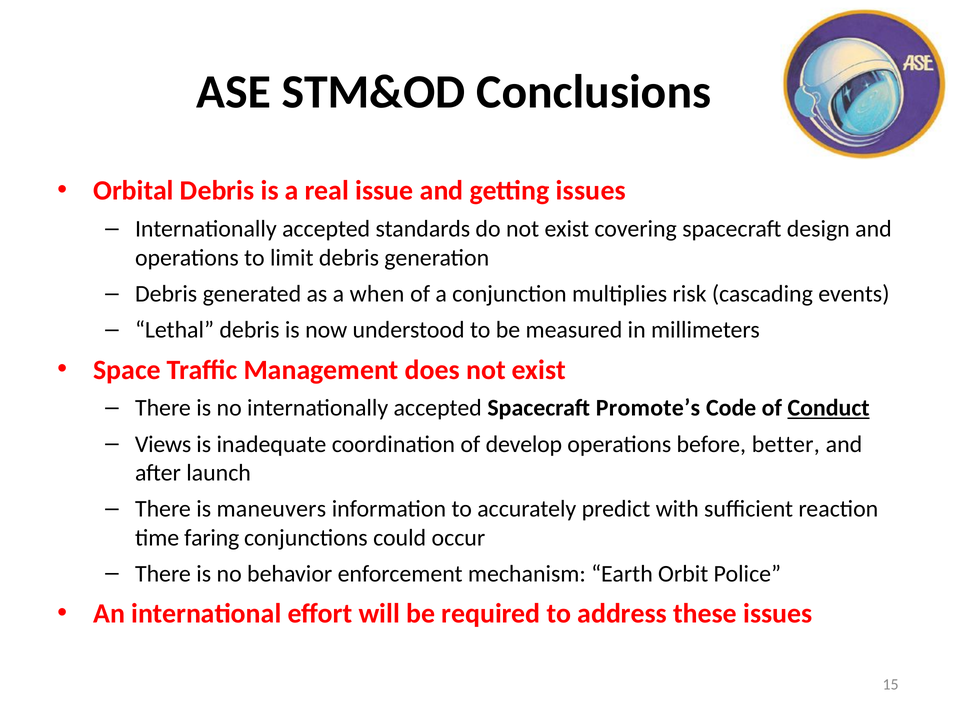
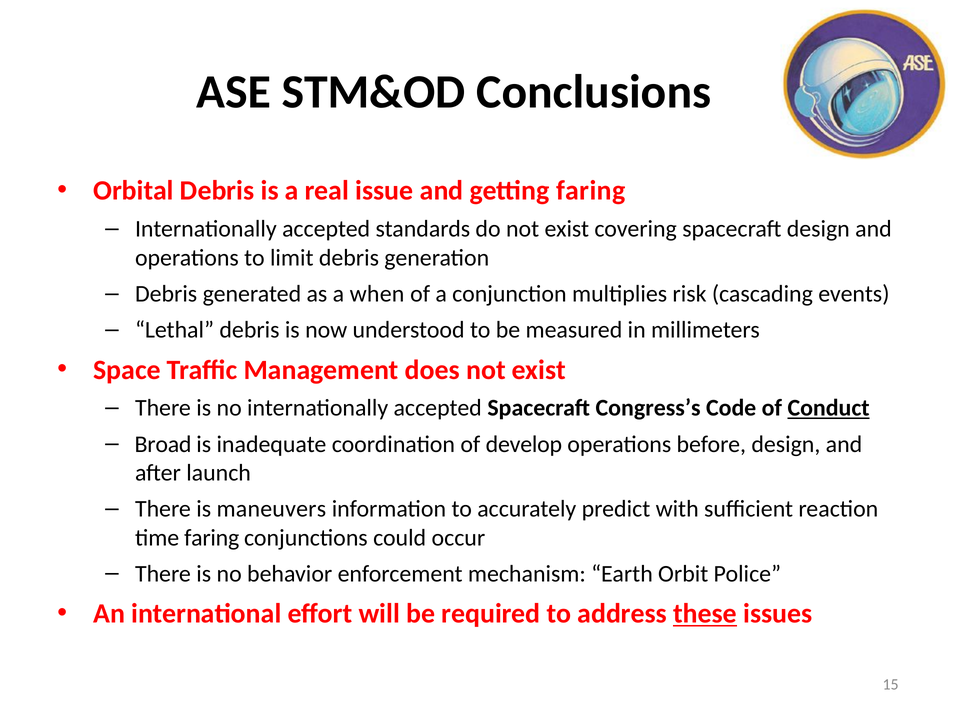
getting issues: issues -> faring (591, 191)
Promote’s: Promote’s -> Congress’s (648, 408)
Views: Views -> Broad (163, 444)
before better: better -> design (786, 444)
these underline: none -> present (705, 614)
